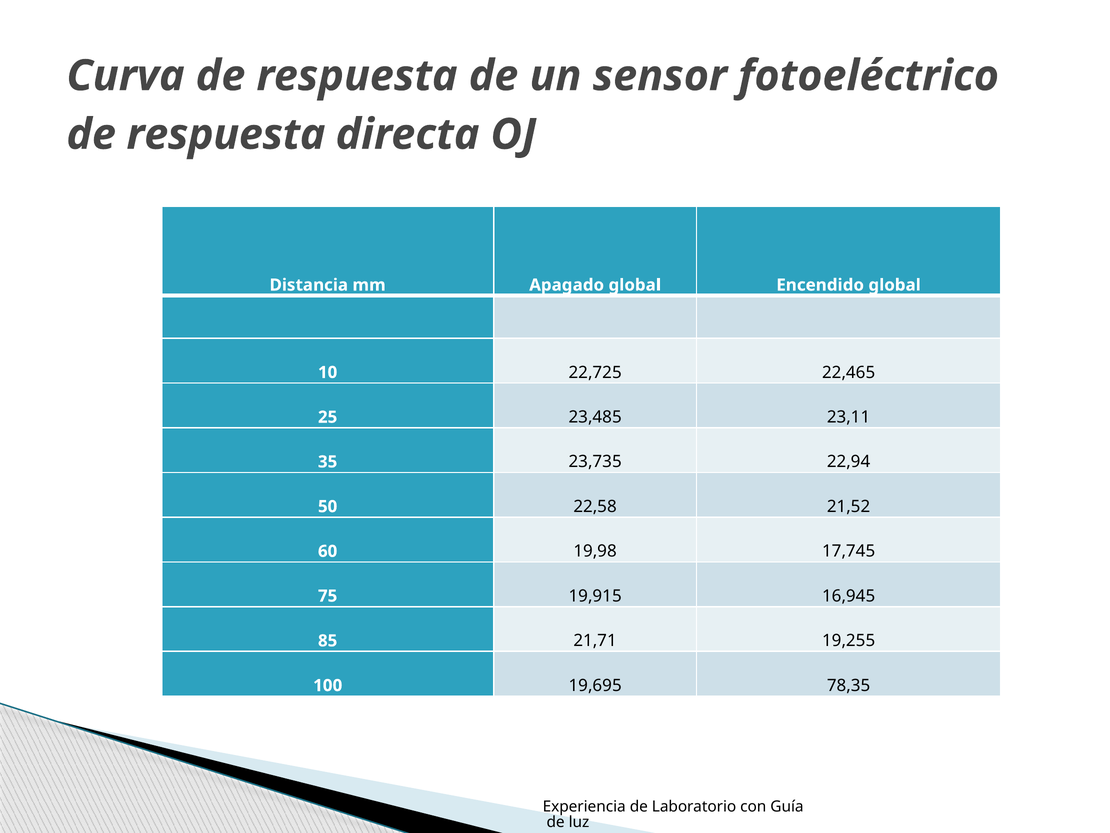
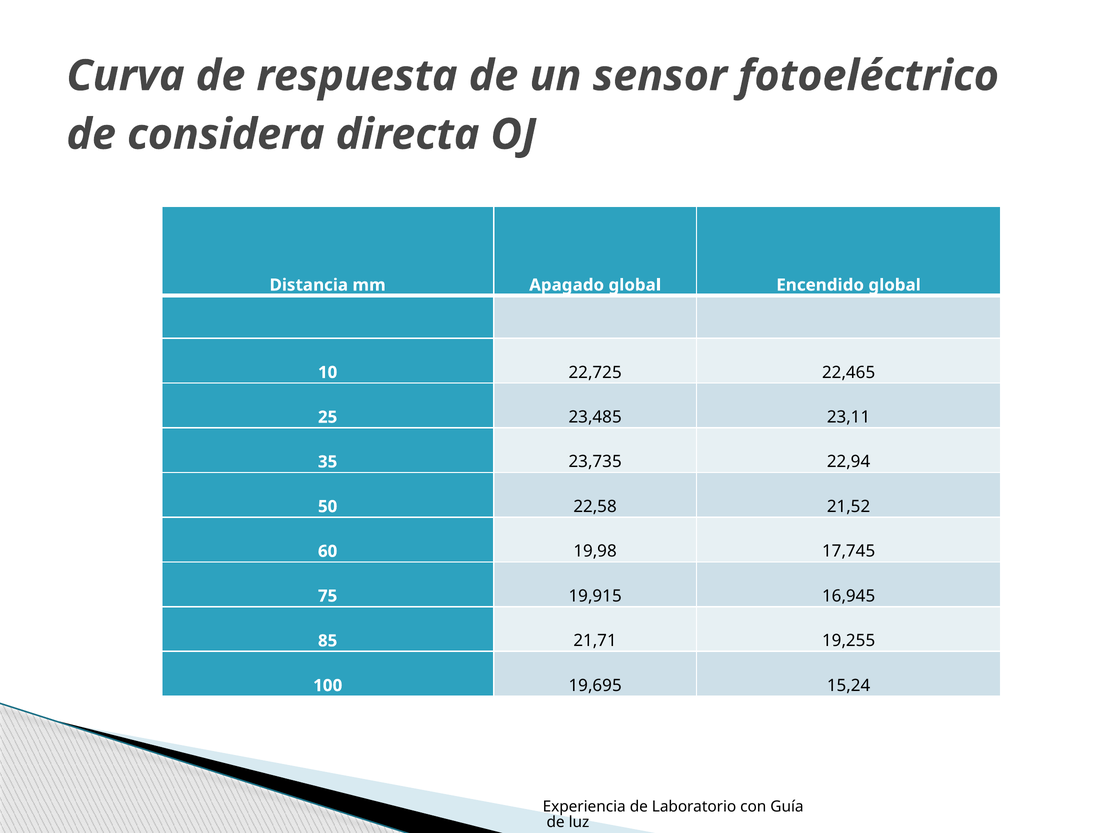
respuesta: respuesta -> considera (226, 135)
78,35: 78,35 -> 15,24 (849, 685)
